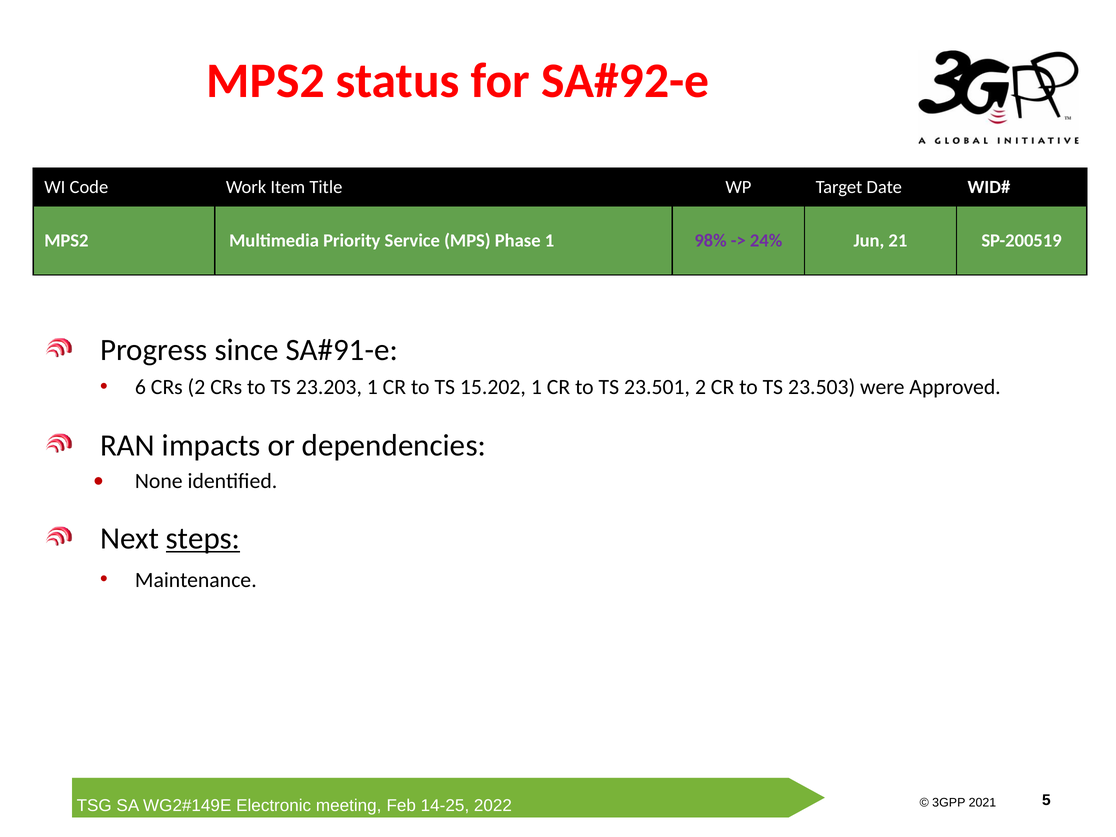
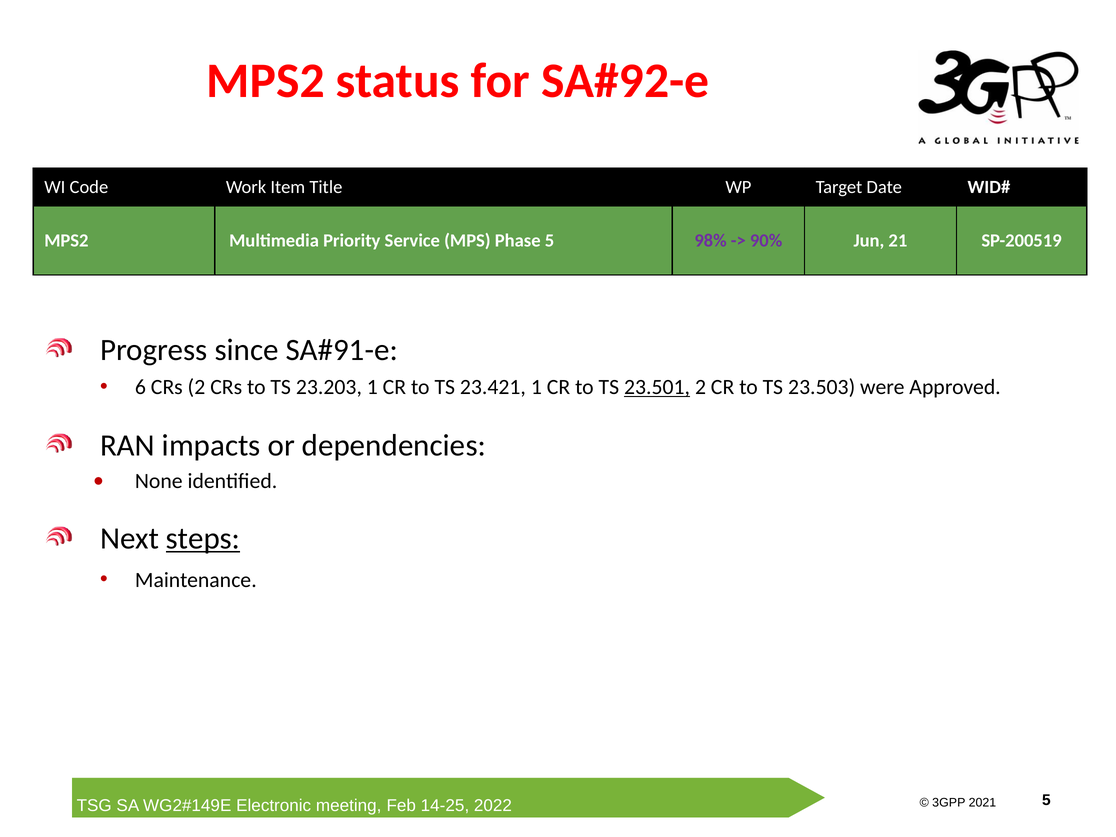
Phase 1: 1 -> 5 (549, 241)
24%: 24% -> 90% (766, 241)
15.202: 15.202 -> 23.421 (493, 387)
23.501 underline: none -> present (657, 387)
